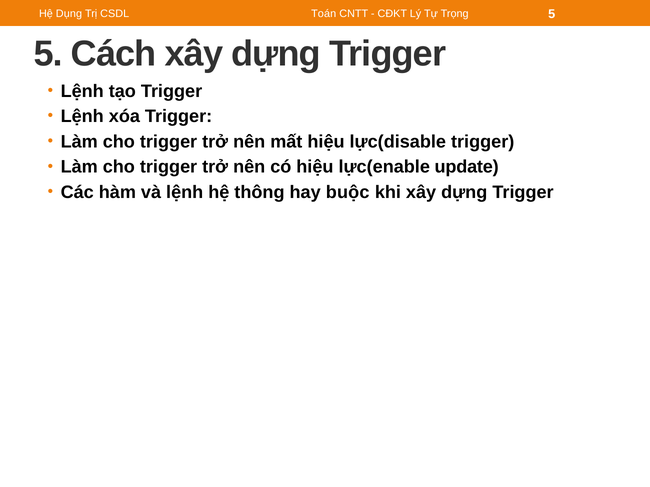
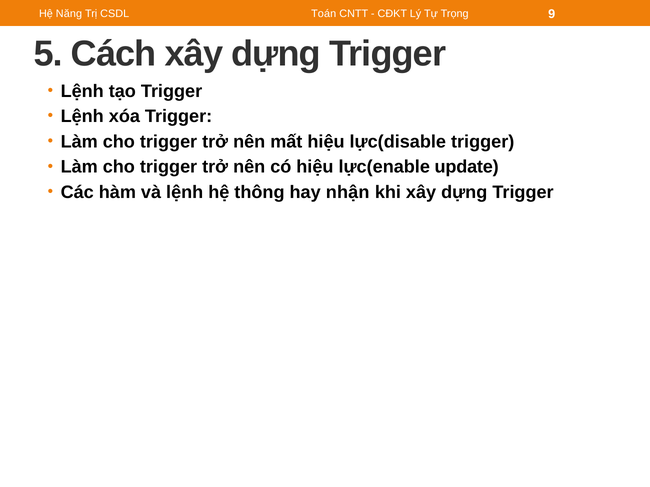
Dụng: Dụng -> Năng (69, 14)
Trọng 5: 5 -> 9 (552, 14)
buộc: buộc -> nhận (348, 192)
